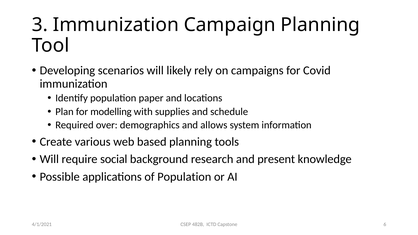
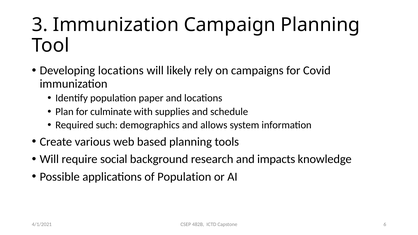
Developing scenarios: scenarios -> locations (121, 71)
modelling: modelling -> culminate (111, 112)
over: over -> such (107, 125)
present: present -> impacts (276, 159)
